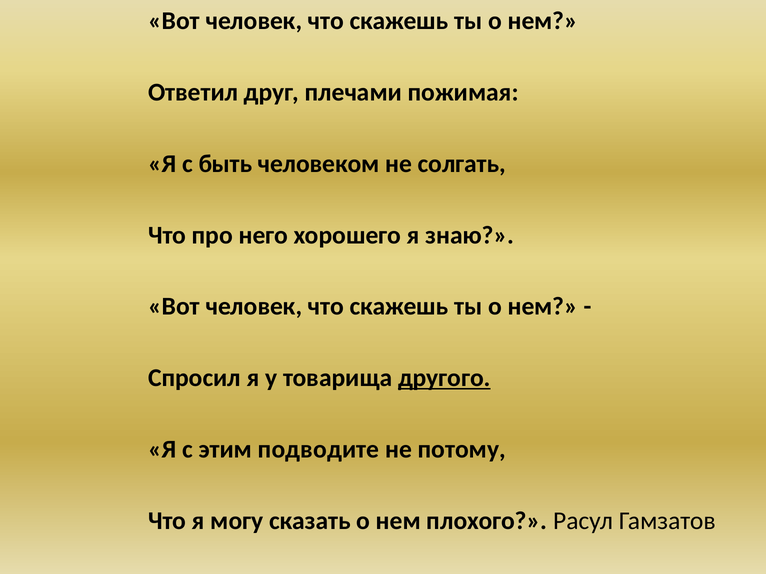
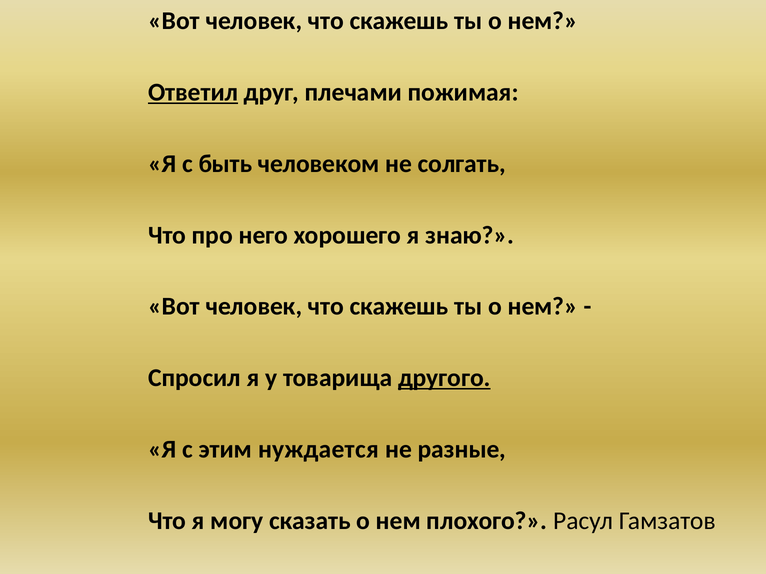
Ответил underline: none -> present (193, 92)
подводите: подводите -> нуждается (318, 450)
потому: потому -> разные (462, 450)
